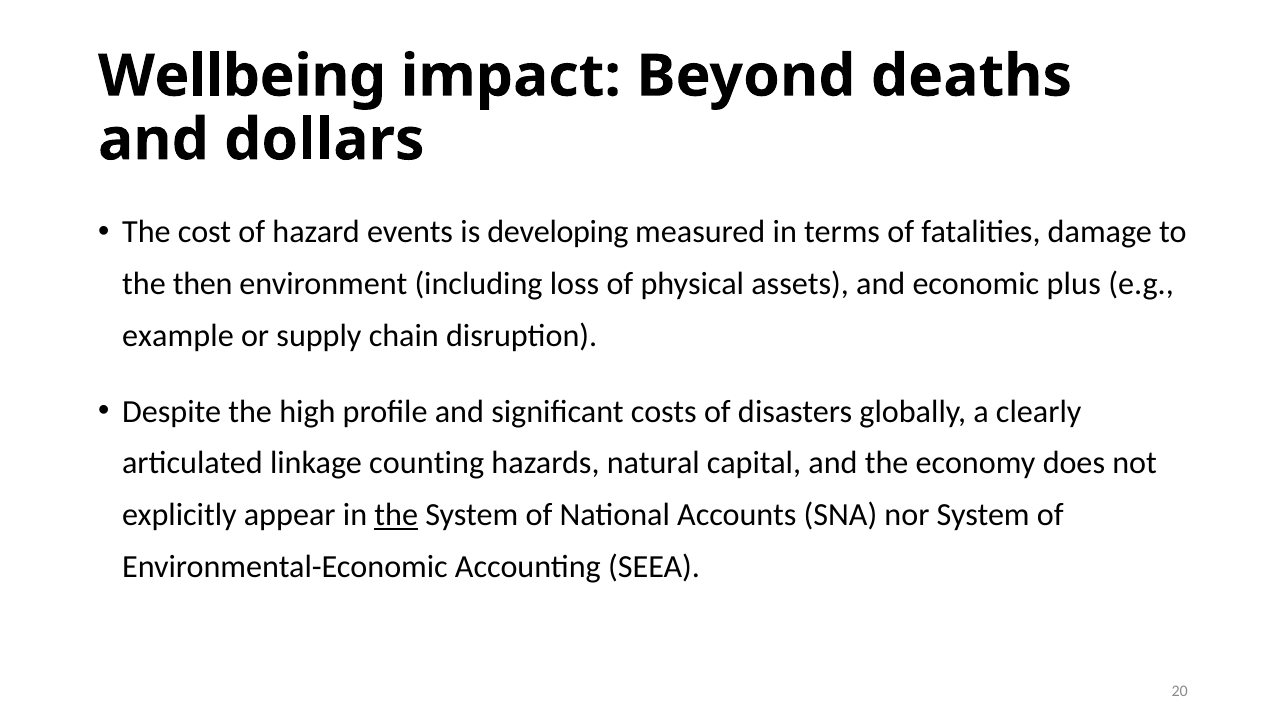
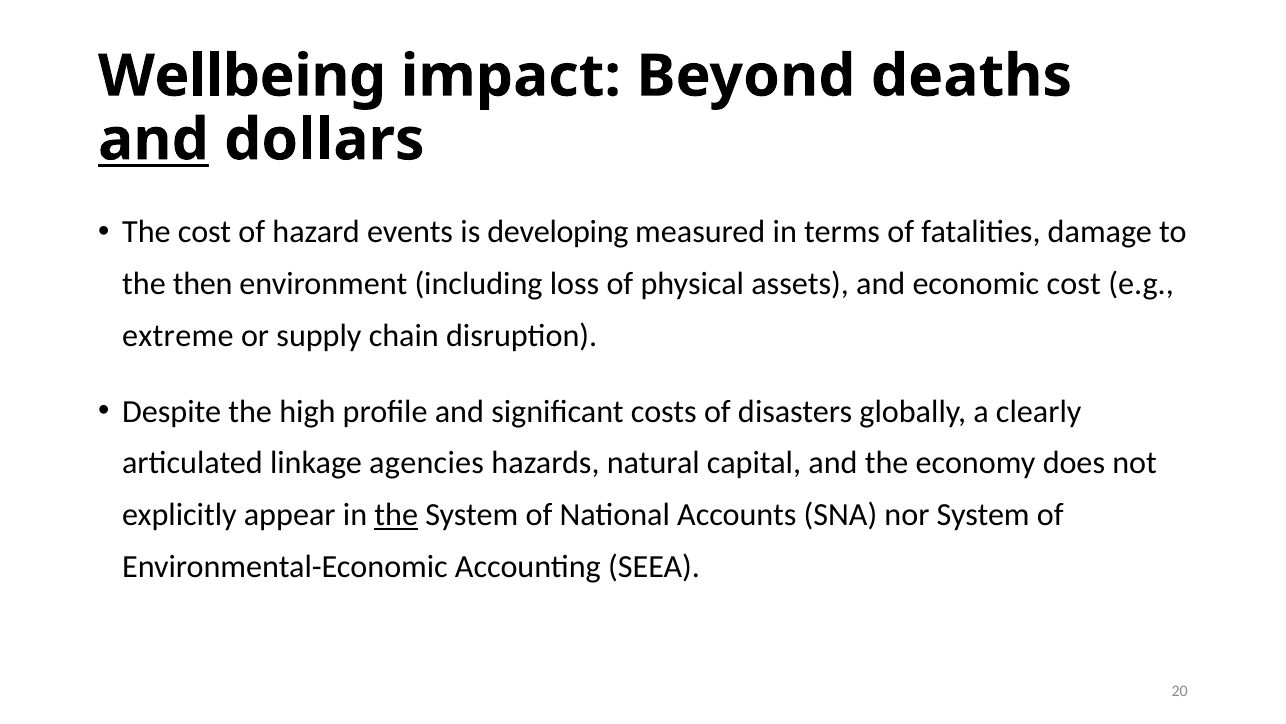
and underline: none -> present (153, 140)
economic plus: plus -> cost (1074, 284)
example: example -> extreme (178, 335)
counting: counting -> agencies (427, 463)
